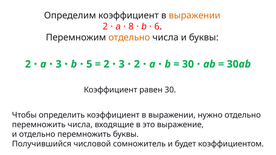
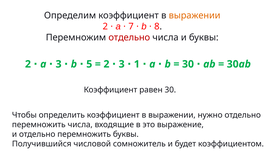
6: 6 -> 8 (157, 27)
8: 8 -> 7 (131, 27)
отдельно colour: orange -> red (129, 38)
3 2: 2 -> 1 (137, 64)
